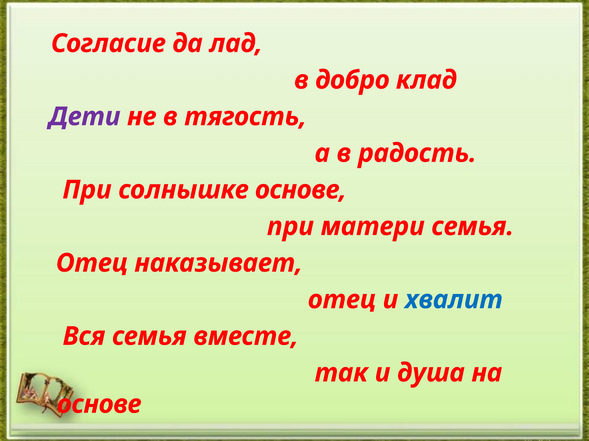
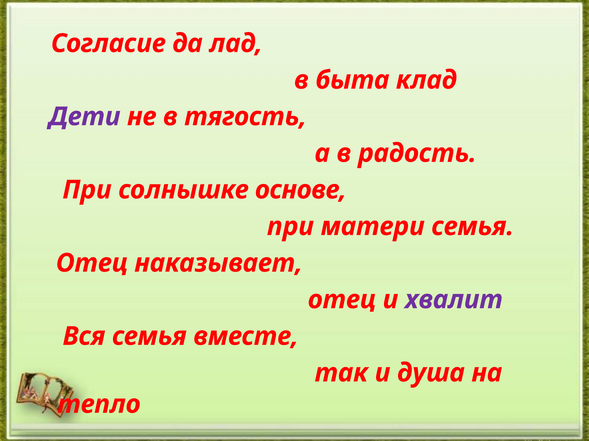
добро: добро -> быта (352, 80)
хвалит colour: blue -> purple (454, 300)
основе: основе -> тепло (99, 405)
